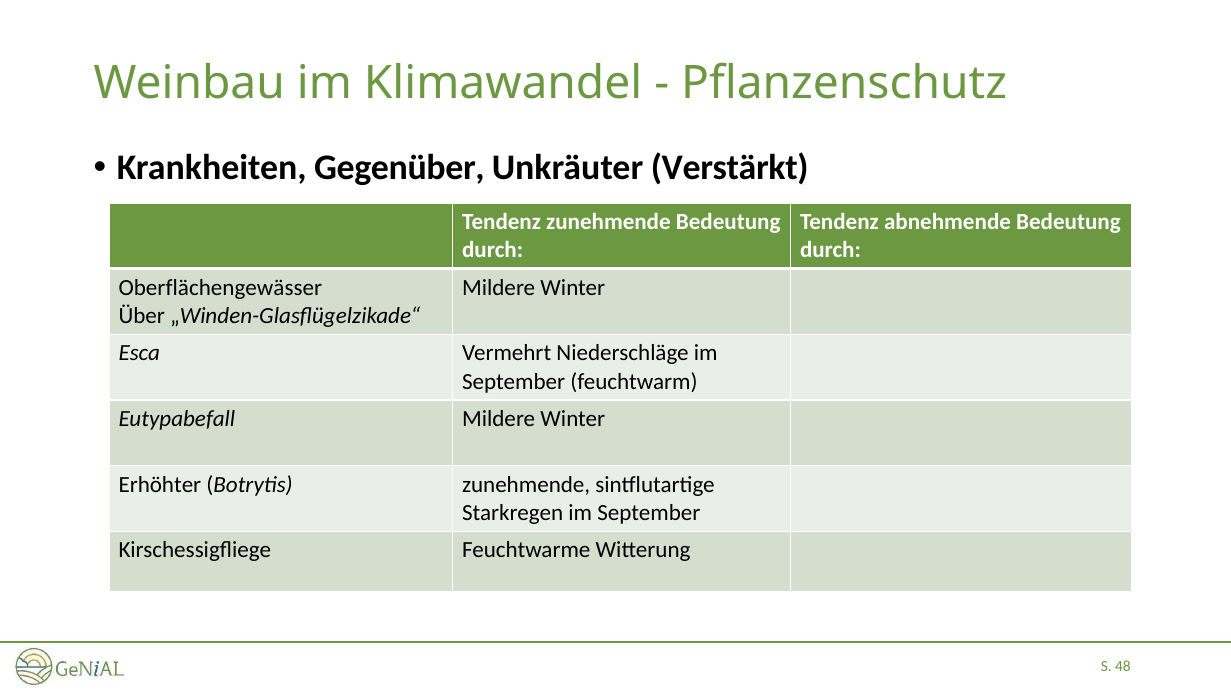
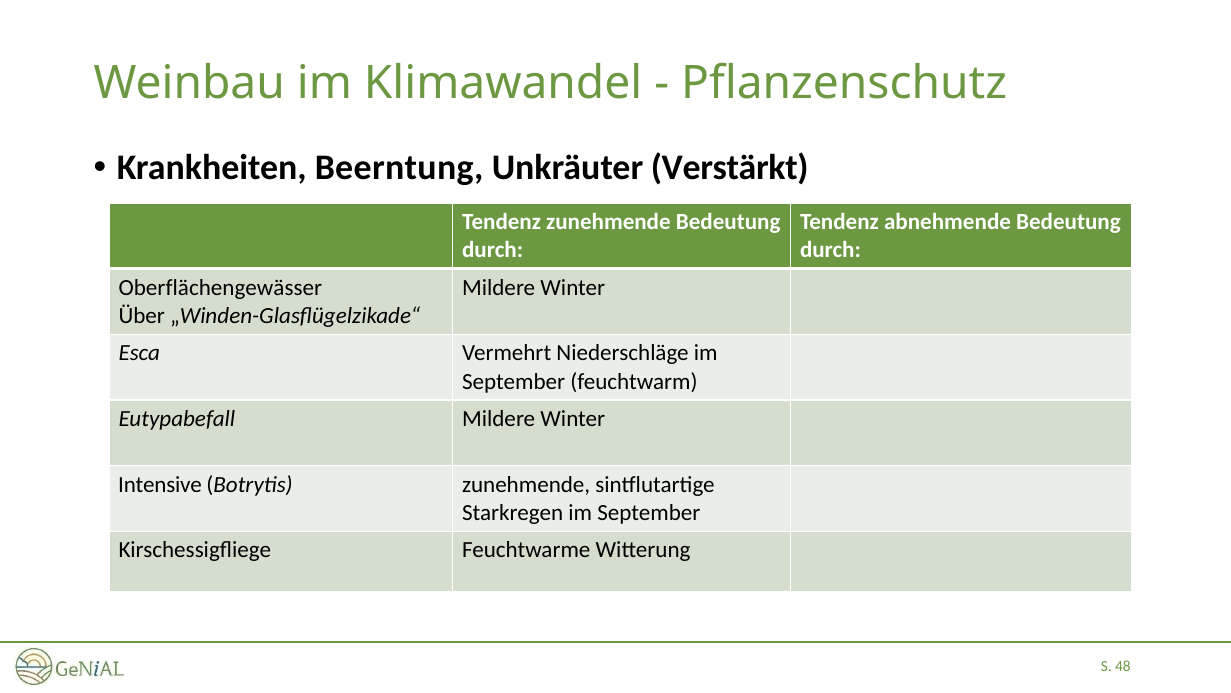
Gegenüber: Gegenüber -> Beerntung (399, 167)
Erhöhter: Erhöhter -> Intensive (160, 484)
